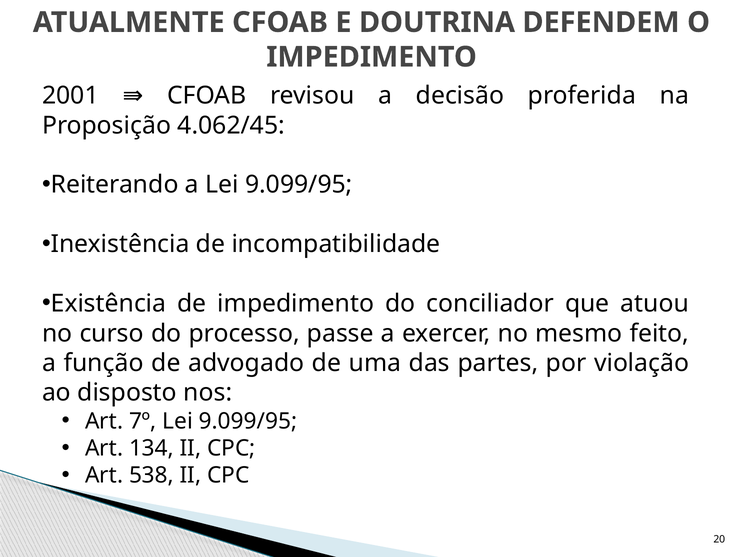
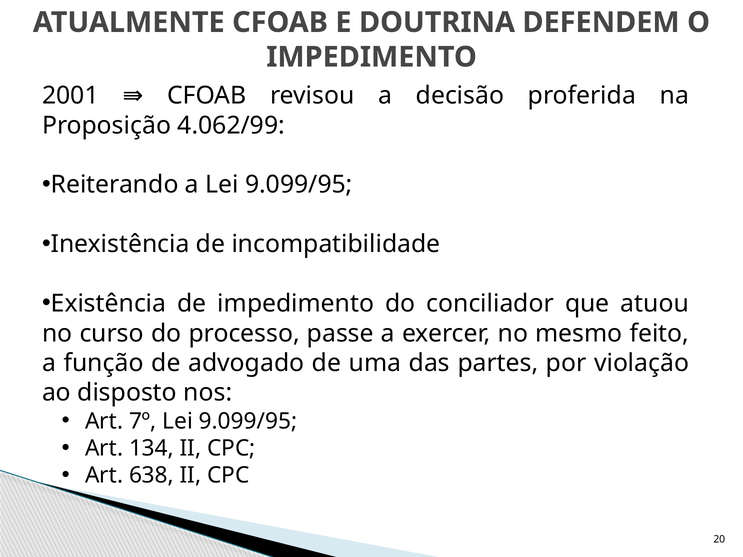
4.062/45: 4.062/45 -> 4.062/99 (231, 125)
538: 538 -> 638 (151, 476)
